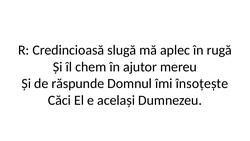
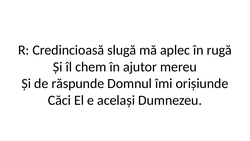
însoțește: însoțește -> orișiunde (202, 83)
